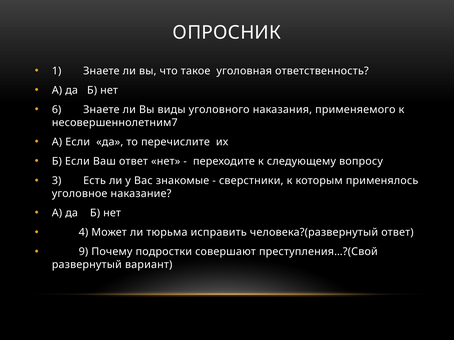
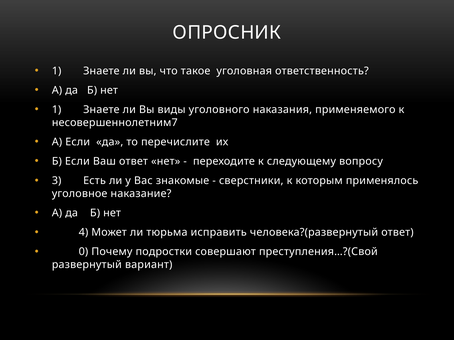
6: 6 -> 1 (57, 110)
9: 9 -> 0 (83, 252)
